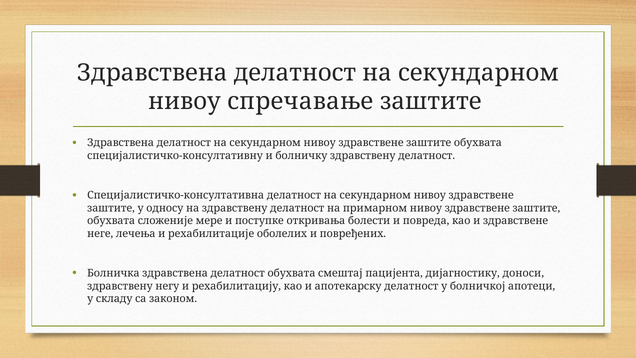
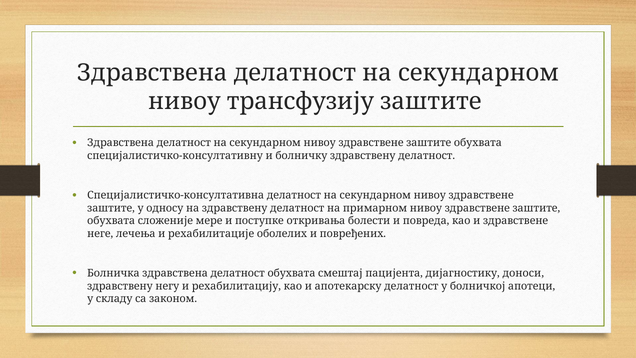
спречавање: спречавање -> трансфузију (300, 101)
